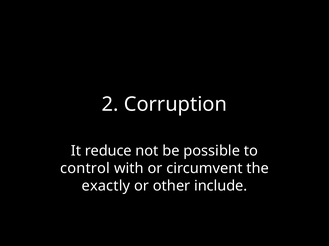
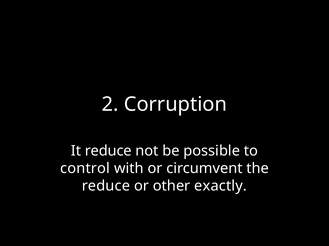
exactly: exactly -> reduce (106, 186)
include: include -> exactly (221, 186)
